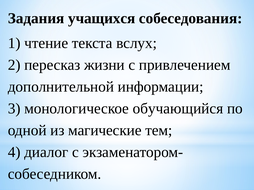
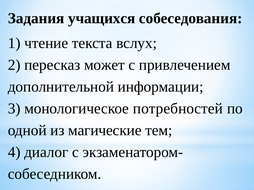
жизни: жизни -> может (104, 65)
обучающийся: обучающийся -> потребностей (178, 109)
